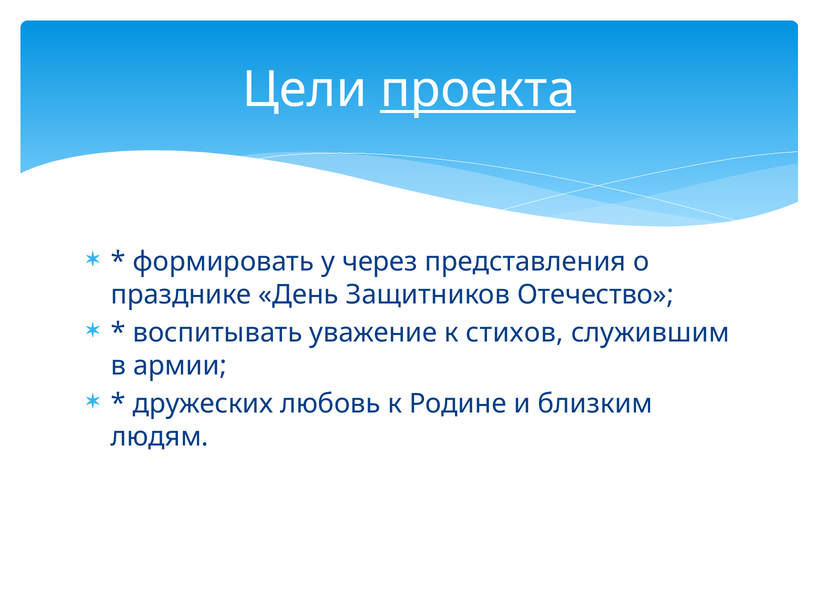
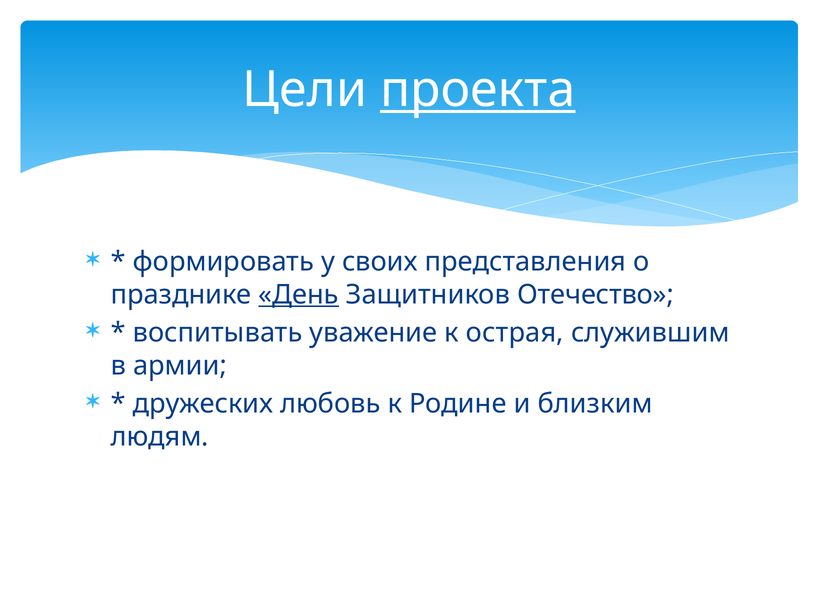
через: через -> своих (380, 262)
День underline: none -> present (299, 294)
стихов: стихов -> острая (515, 333)
